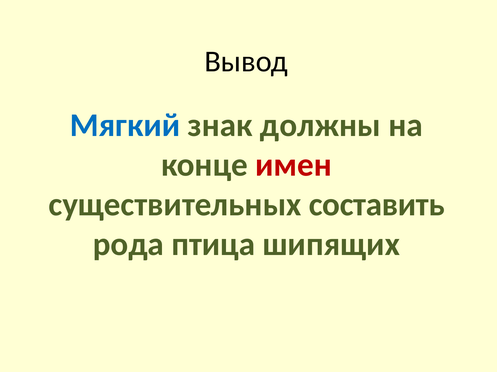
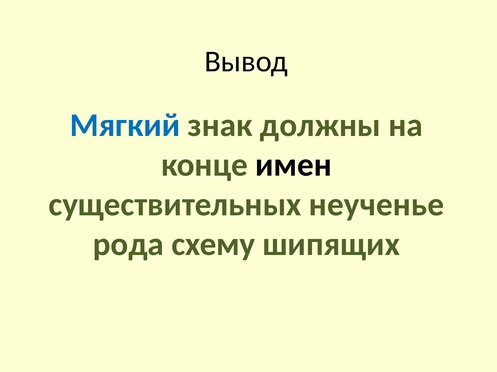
имен colour: red -> black (294, 165)
составить: составить -> неученье (377, 205)
птица: птица -> схему (213, 245)
